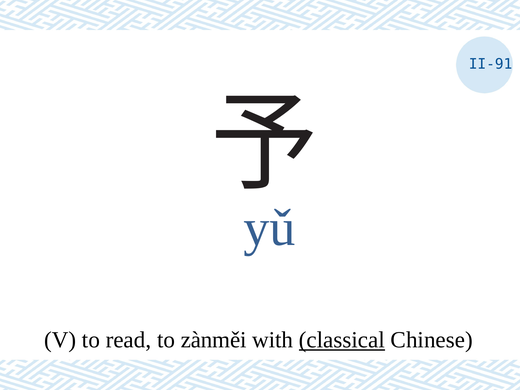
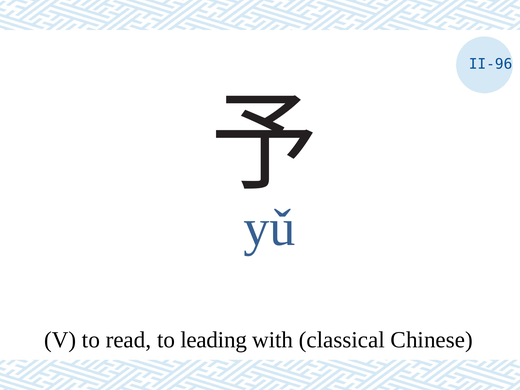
II-91: II-91 -> II-96 (491, 64)
zànměi: zànměi -> leading (214, 340)
classical underline: present -> none (342, 340)
